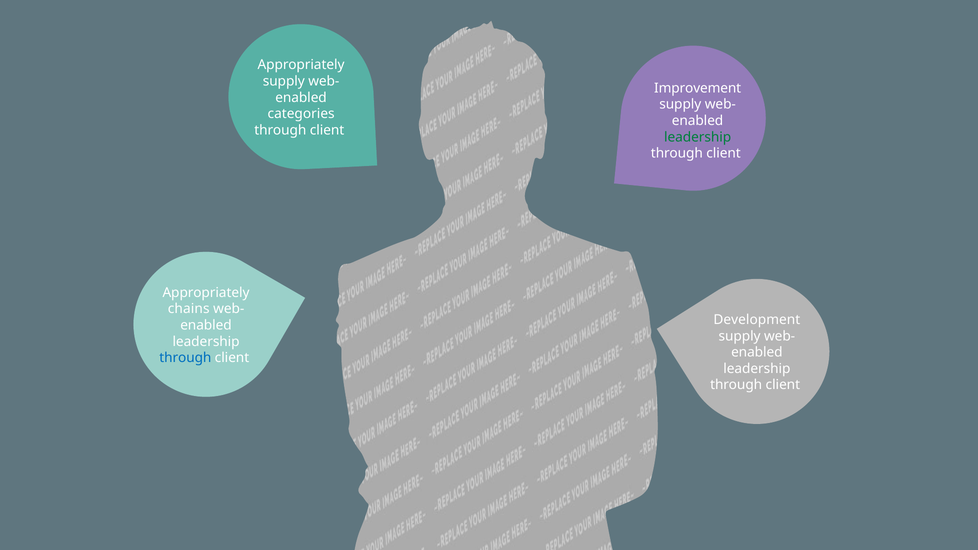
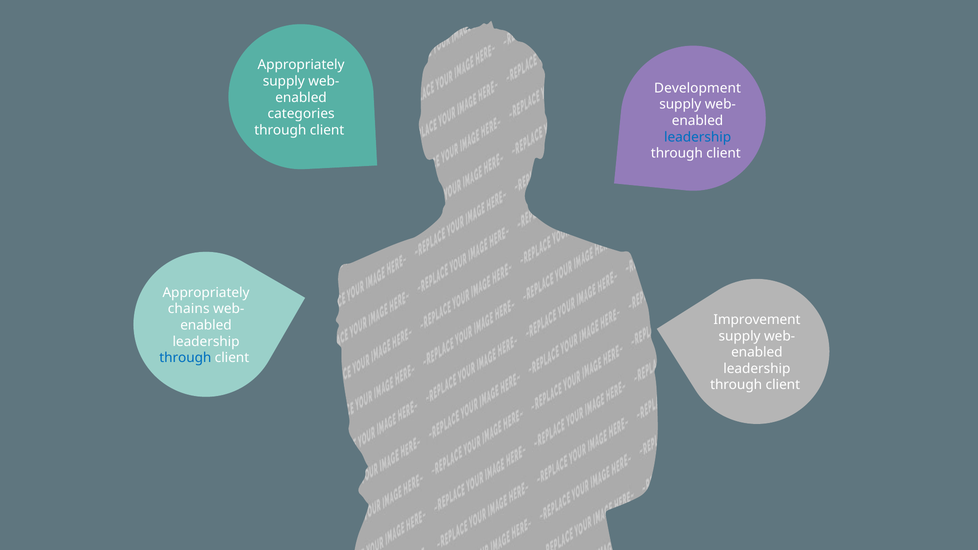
Improvement: Improvement -> Development (698, 88)
leadership colour: green -> blue (698, 137)
Development: Development -> Improvement (757, 320)
